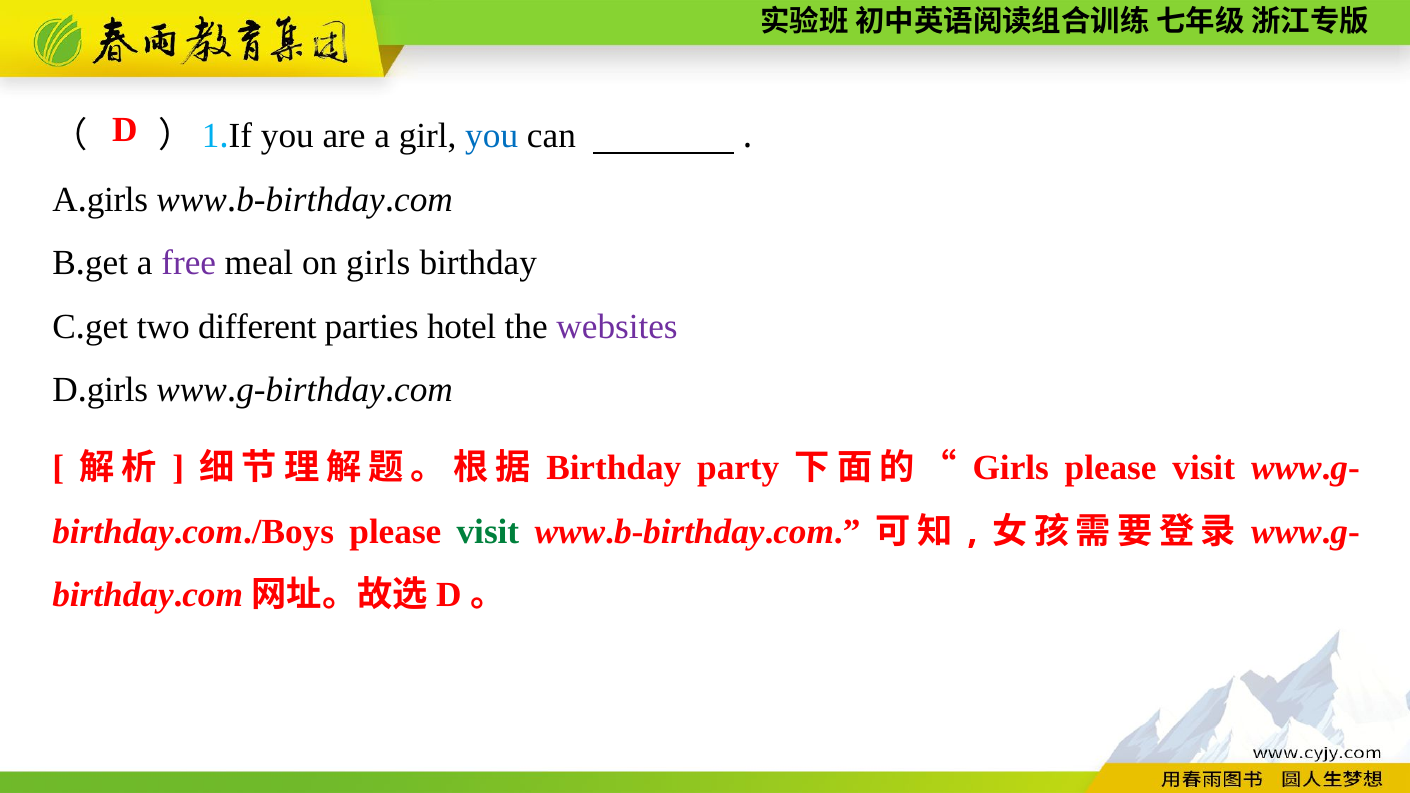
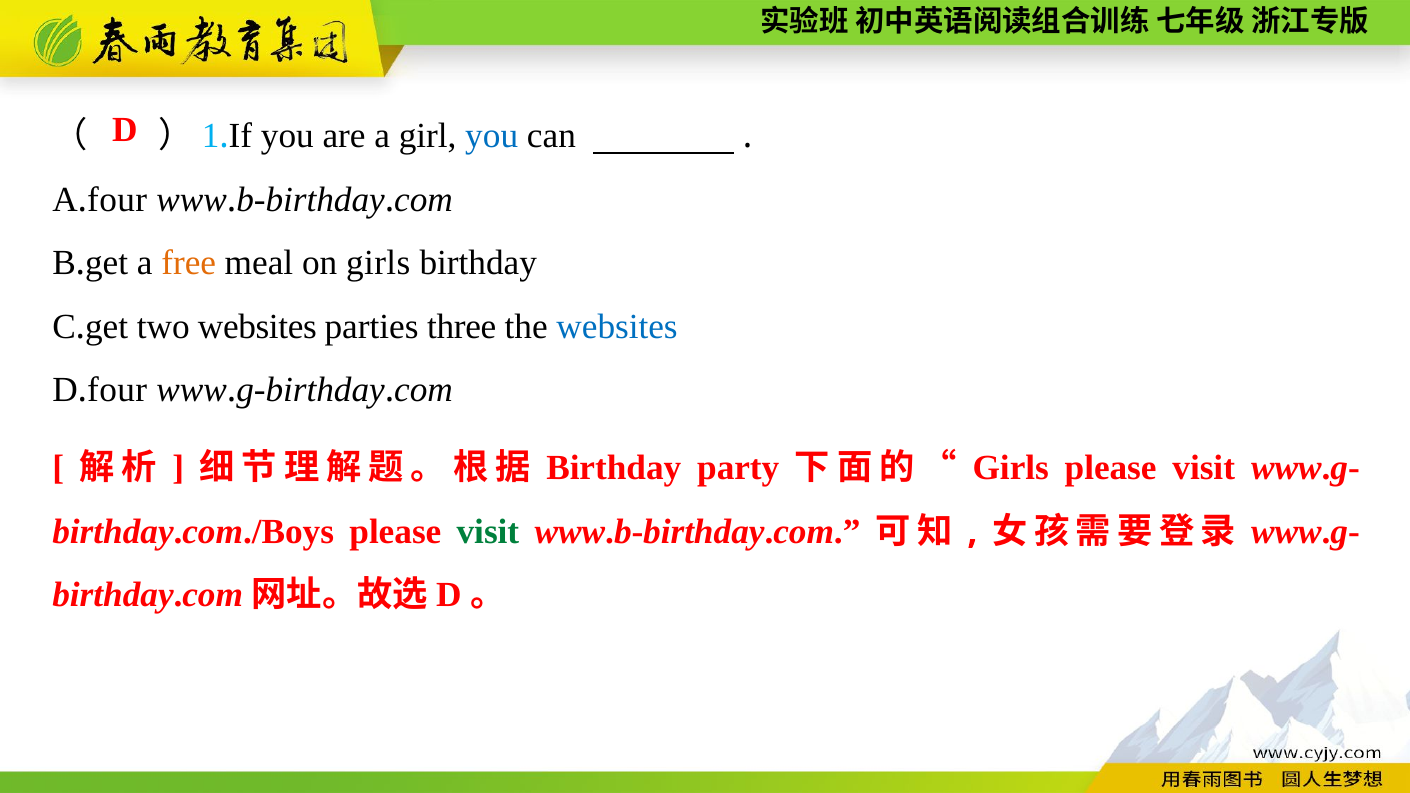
girls: girls -> four (117, 200)
free colour: purple -> orange (189, 263)
two different: different -> websites (257, 327)
hotel: hotel -> three (462, 327)
websites colour: purple -> blue (617, 327)
girls: girls -> four (117, 390)
